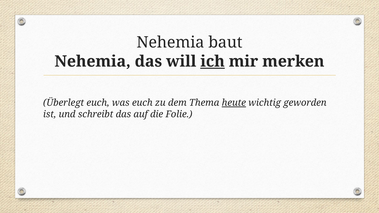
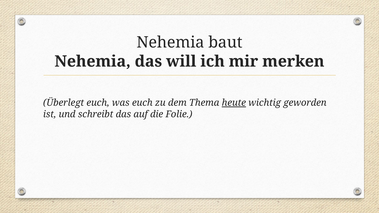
ich underline: present -> none (213, 61)
